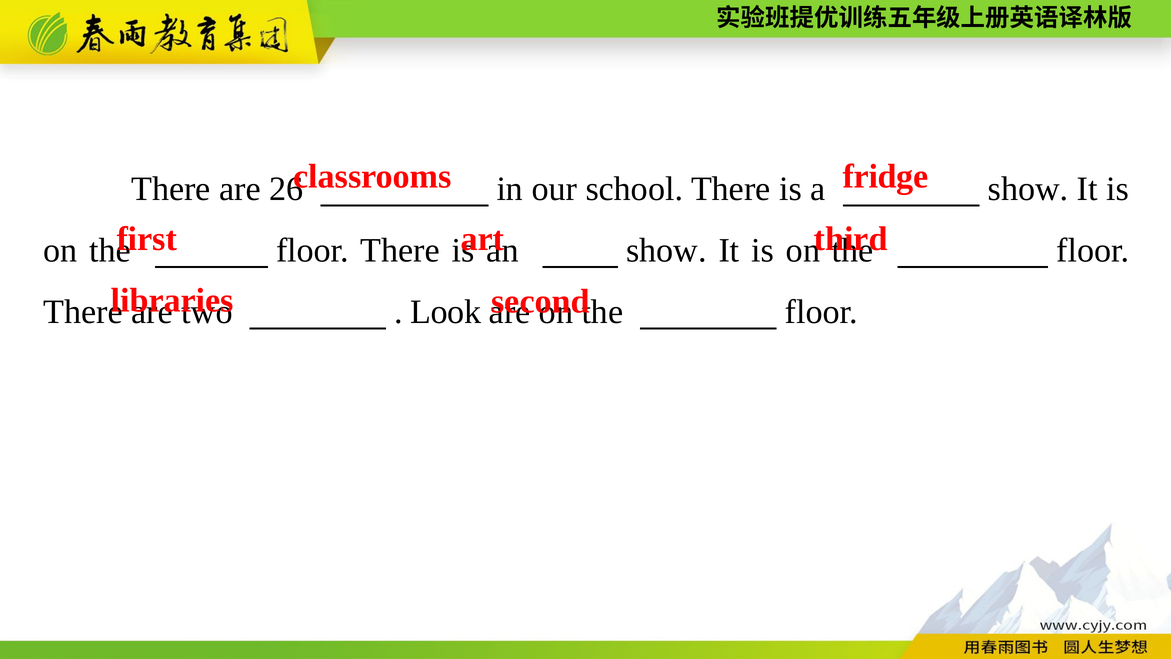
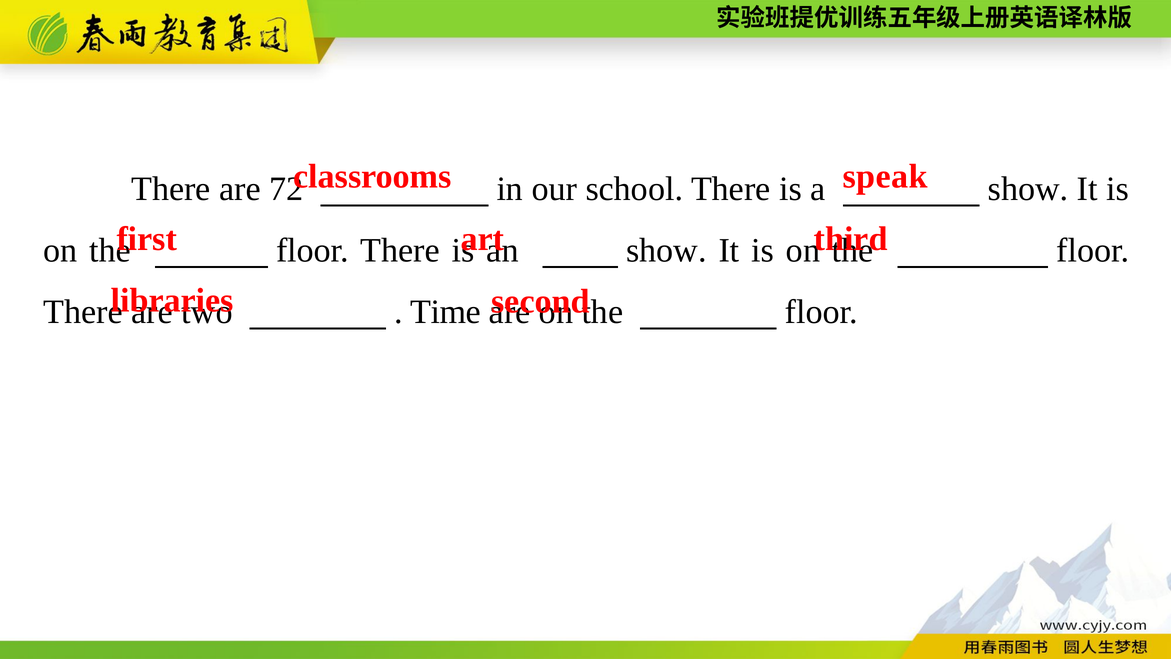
fridge: fridge -> speak (885, 176)
26: 26 -> 72 (286, 189)
Look: Look -> Time (446, 312)
